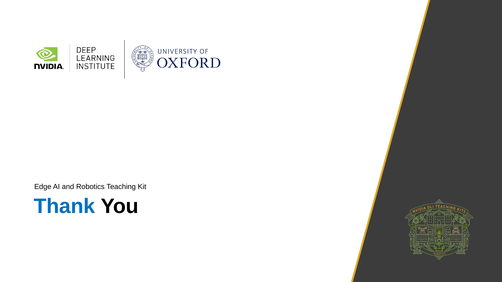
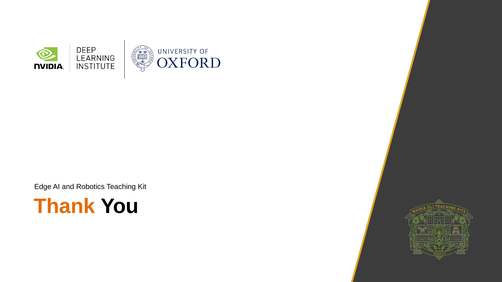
Thank colour: blue -> orange (64, 207)
